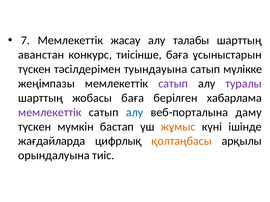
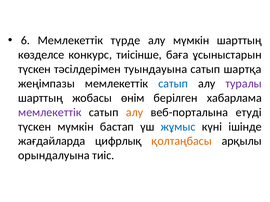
7: 7 -> 6 (25, 40)
жасау: жасау -> түрде (126, 40)
алу талабы: талабы -> мүмкін (191, 40)
аванстан: аванстан -> көзделсе (41, 55)
мүлікке: мүлікке -> шартқа (243, 69)
сатып colour: purple -> blue (173, 84)
жобасы баға: баға -> өнім (133, 98)
алу colour: blue -> orange (135, 113)
даму: даму -> етуді (249, 113)
жұмыс colour: orange -> blue (178, 127)
